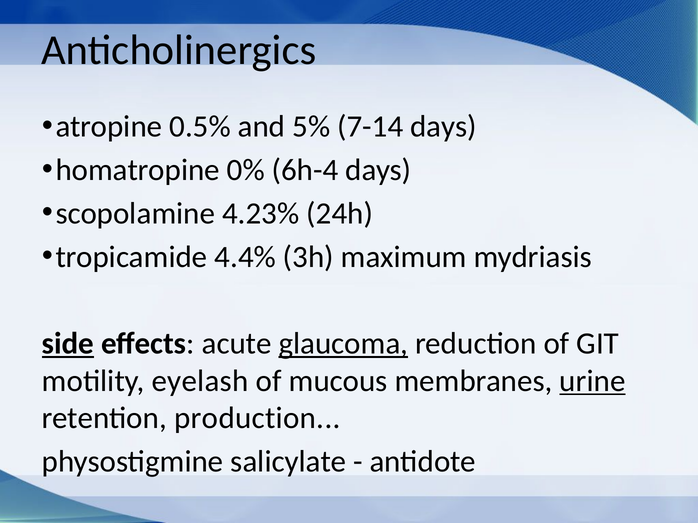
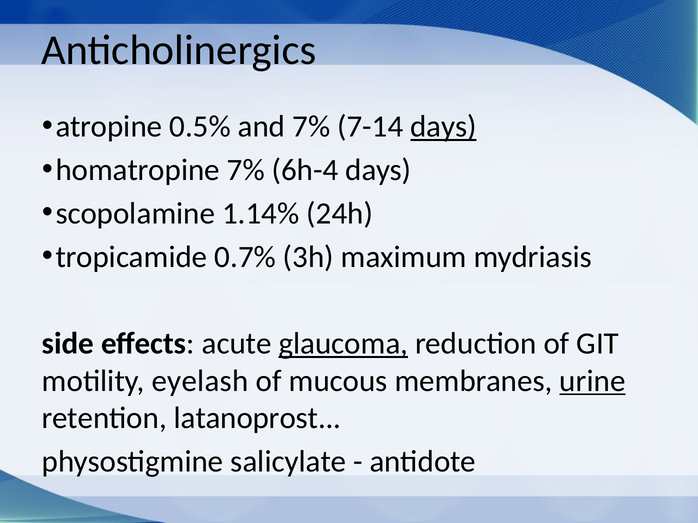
and 5%: 5% -> 7% (311, 127)
days underline: none -> present (443, 127)
homatropine 0%: 0% -> 7% (246, 170)
4.23%: 4.23% -> 1.14% (261, 214)
4.4%: 4.4% -> 0.7% (245, 257)
side underline: present -> none (68, 344)
production: production -> latanoprost (258, 419)
